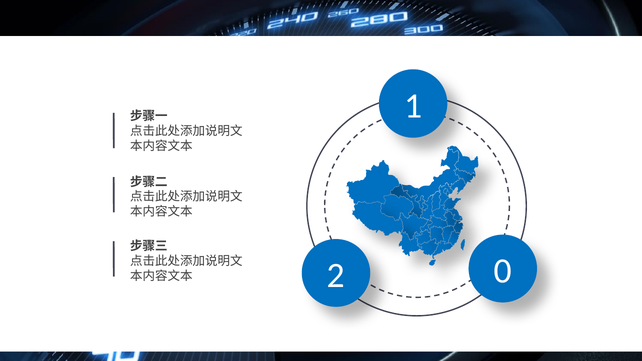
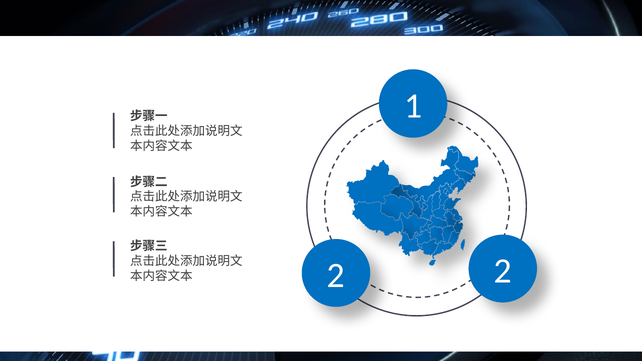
2 0: 0 -> 2 (503, 271)
